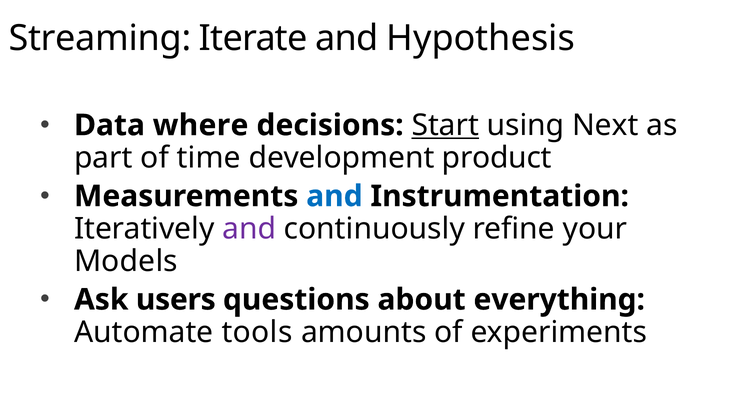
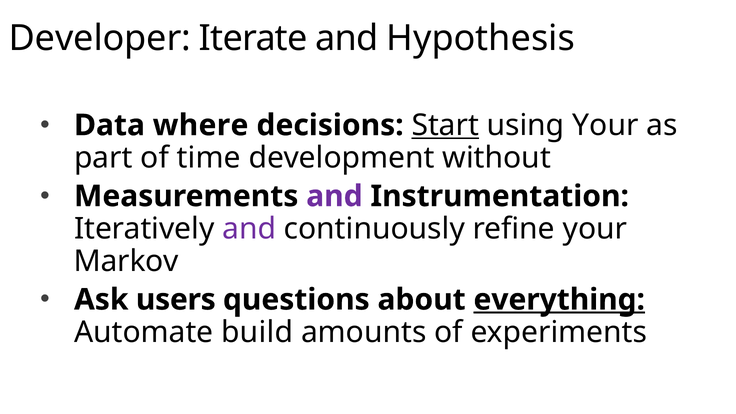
Streaming: Streaming -> Developer (100, 38)
using Next: Next -> Your (605, 125)
product: product -> without (497, 158)
and colour: blue -> purple (334, 196)
Models: Models -> Markov (126, 261)
everything underline: none -> present (559, 300)
tools: tools -> build (257, 332)
